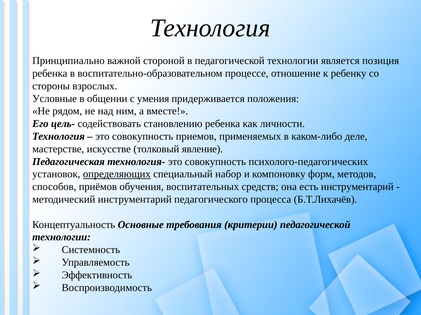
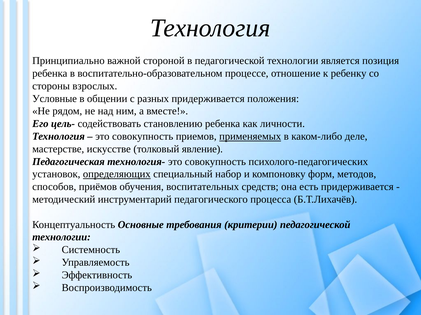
умения: умения -> разных (153, 99)
применяемых underline: none -> present (250, 137)
есть инструментарий: инструментарий -> придерживается (357, 187)
